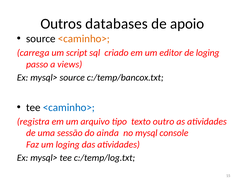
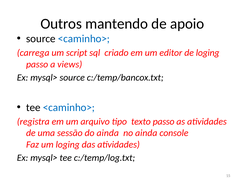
databases: databases -> mantendo (117, 24)
<caminho> colour: orange -> blue (84, 39)
texto outro: outro -> passo (164, 121)
no mysql: mysql -> ainda (146, 133)
